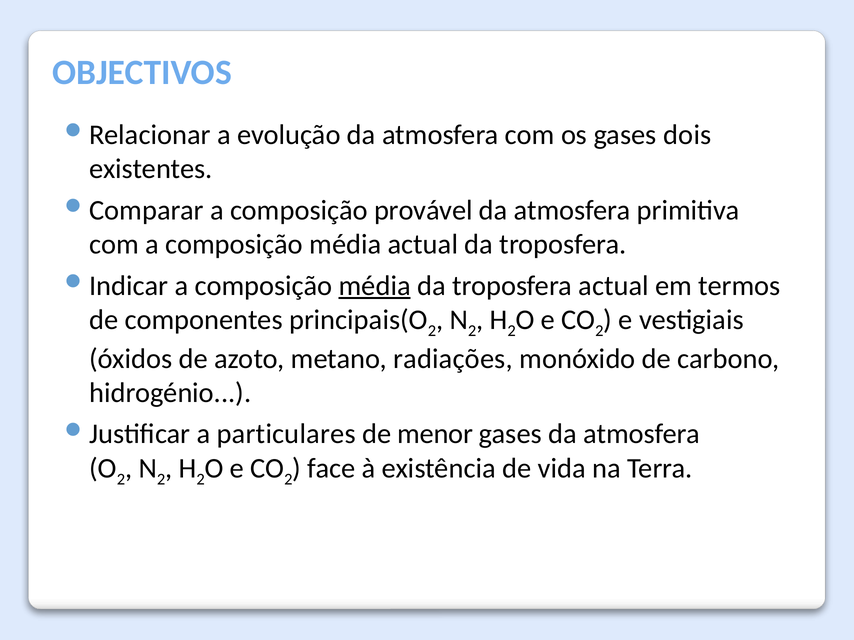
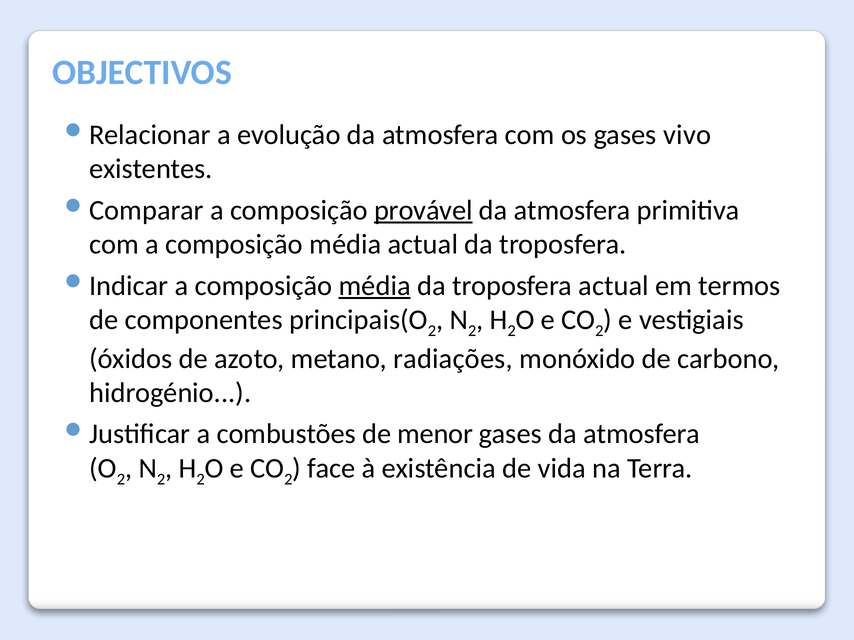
dois: dois -> vivo (687, 135)
provável underline: none -> present (423, 210)
particulares: particulares -> combustões (286, 434)
